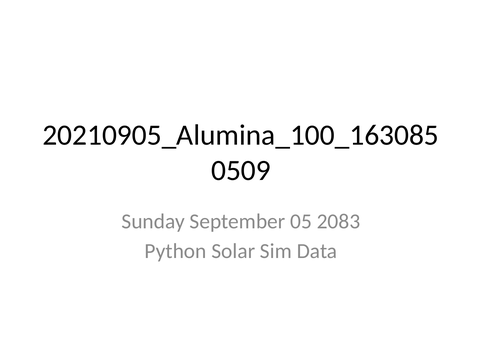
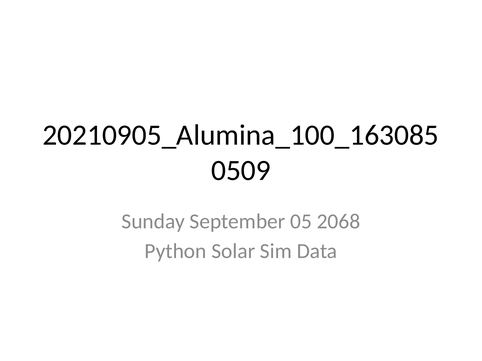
2083: 2083 -> 2068 (338, 222)
